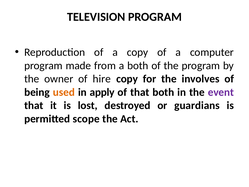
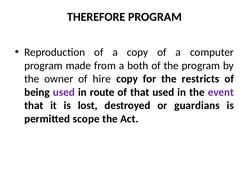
TELEVISION: TELEVISION -> THEREFORE (96, 17)
involves: involves -> restricts (201, 79)
used colour: orange -> purple (64, 92)
apply: apply -> route (102, 92)
that both: both -> used (163, 92)
